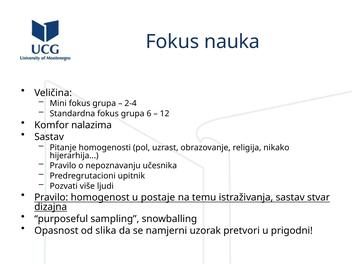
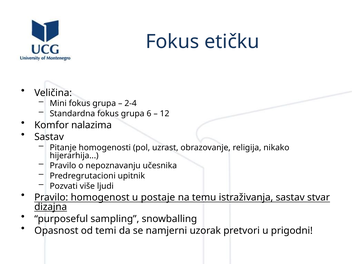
nauka: nauka -> etičku (232, 42)
slika: slika -> temi (106, 231)
